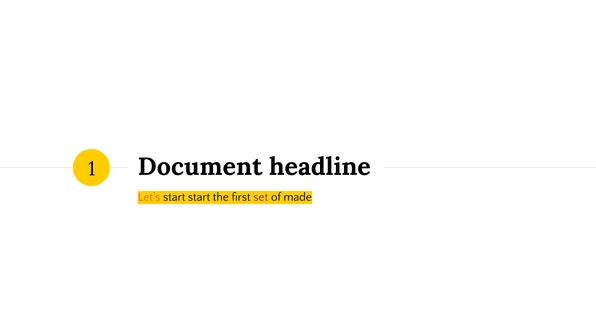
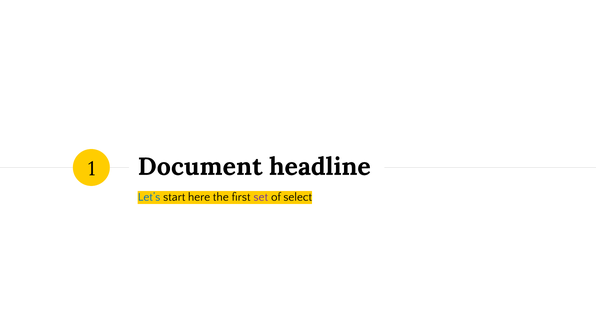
Let’s colour: orange -> blue (149, 197)
start start: start -> here (199, 197)
made: made -> select (298, 197)
